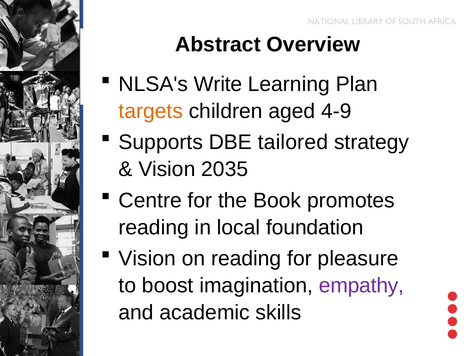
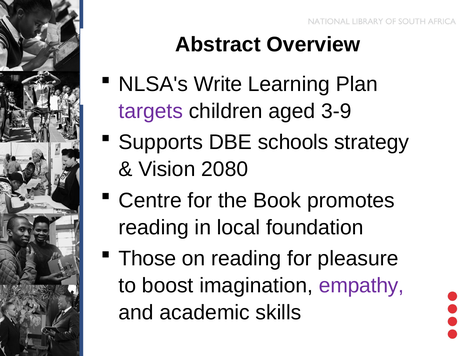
targets colour: orange -> purple (151, 111)
4-9: 4-9 -> 3-9 (336, 111)
tailored: tailored -> schools (293, 142)
2035: 2035 -> 2080 (225, 169)
Vision: Vision -> Those (147, 258)
